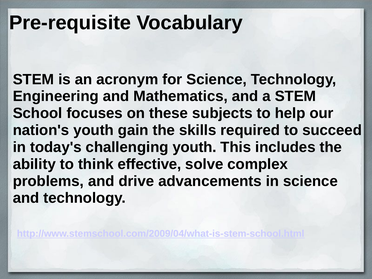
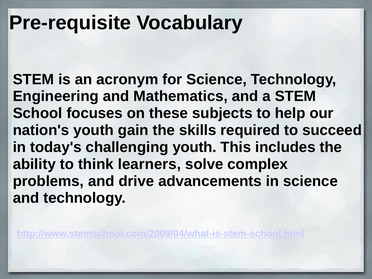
effective: effective -> learners (149, 164)
